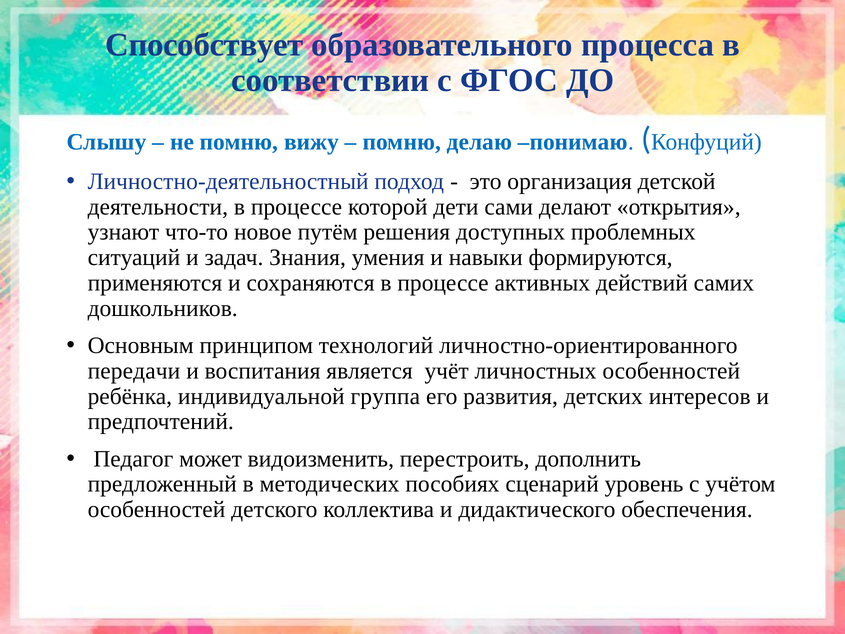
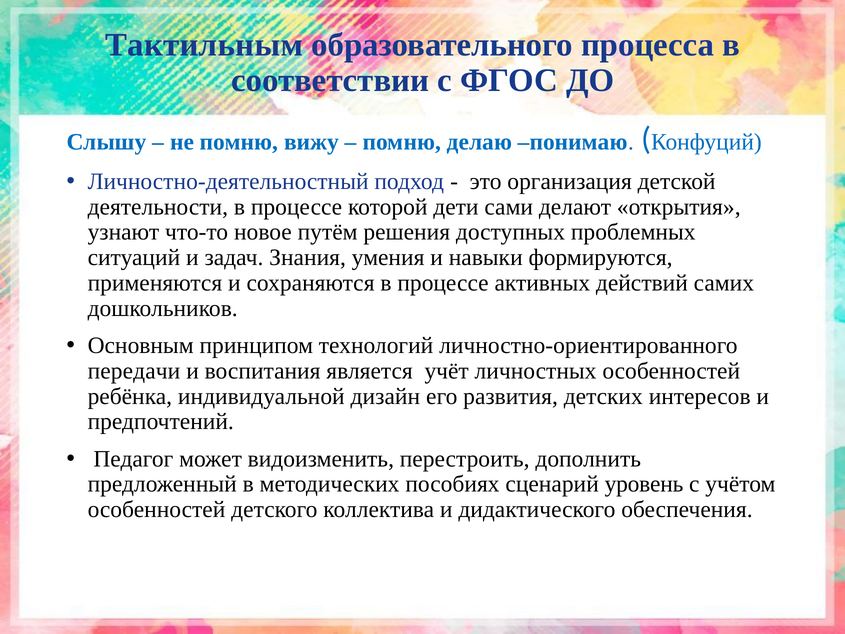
Способствует: Способствует -> Тактильным (204, 45)
группа: группа -> дизайн (385, 396)
